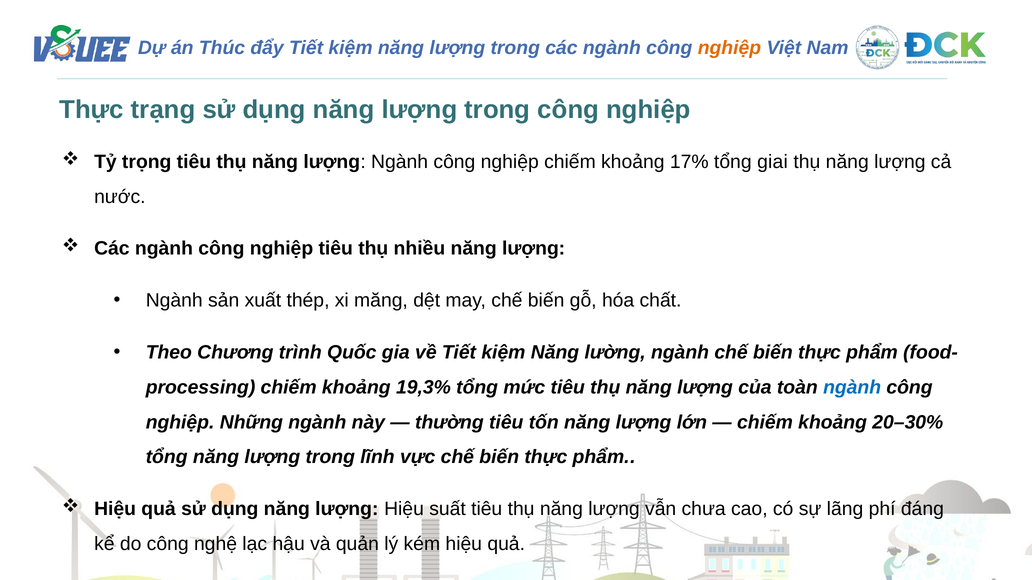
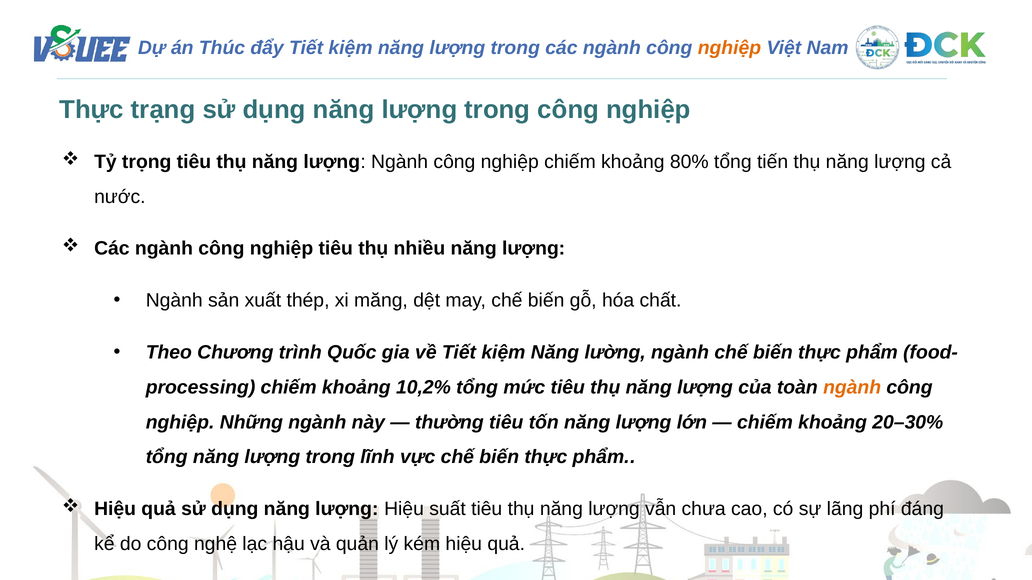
17%: 17% -> 80% (689, 162)
giai: giai -> tiến (773, 162)
19,3%: 19,3% -> 10,2% (423, 388)
ngành colour: blue -> orange (852, 388)
